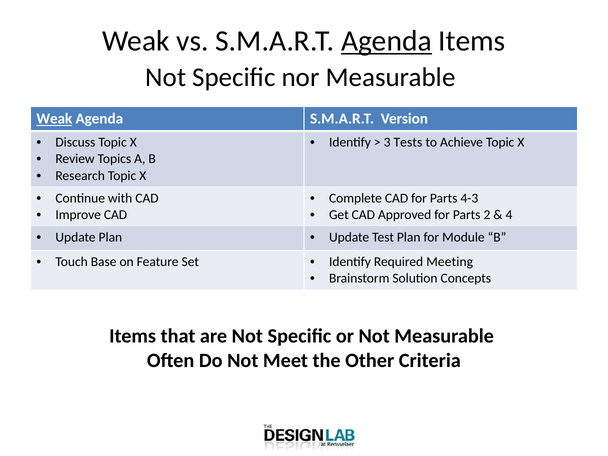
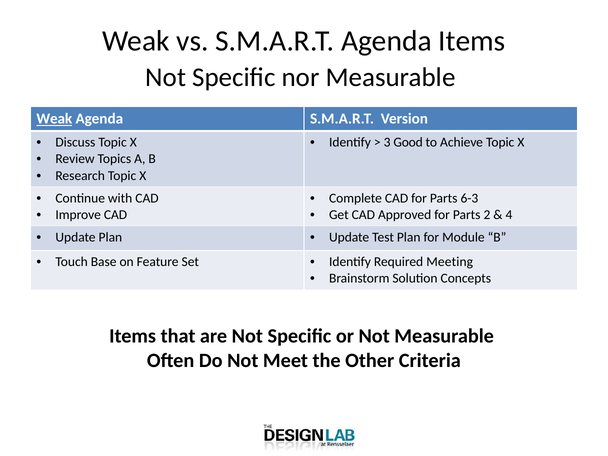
Agenda underline: present -> none (386, 41)
Tests: Tests -> Good (408, 143)
4-3: 4-3 -> 6-3 (469, 198)
